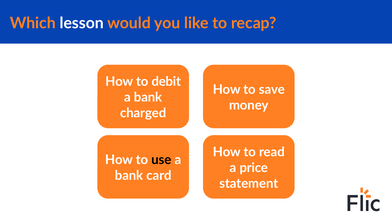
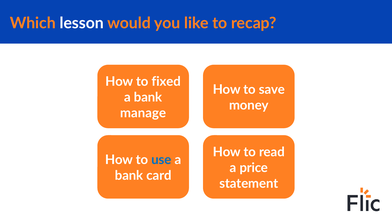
debit: debit -> fixed (166, 81)
charged: charged -> manage (143, 113)
use colour: black -> blue (161, 160)
